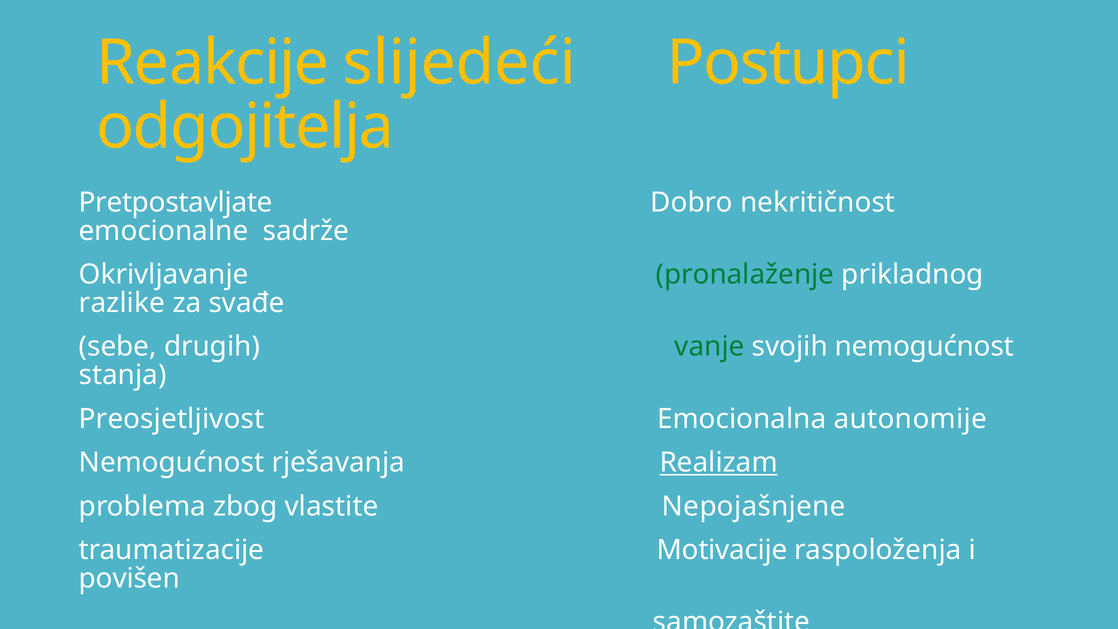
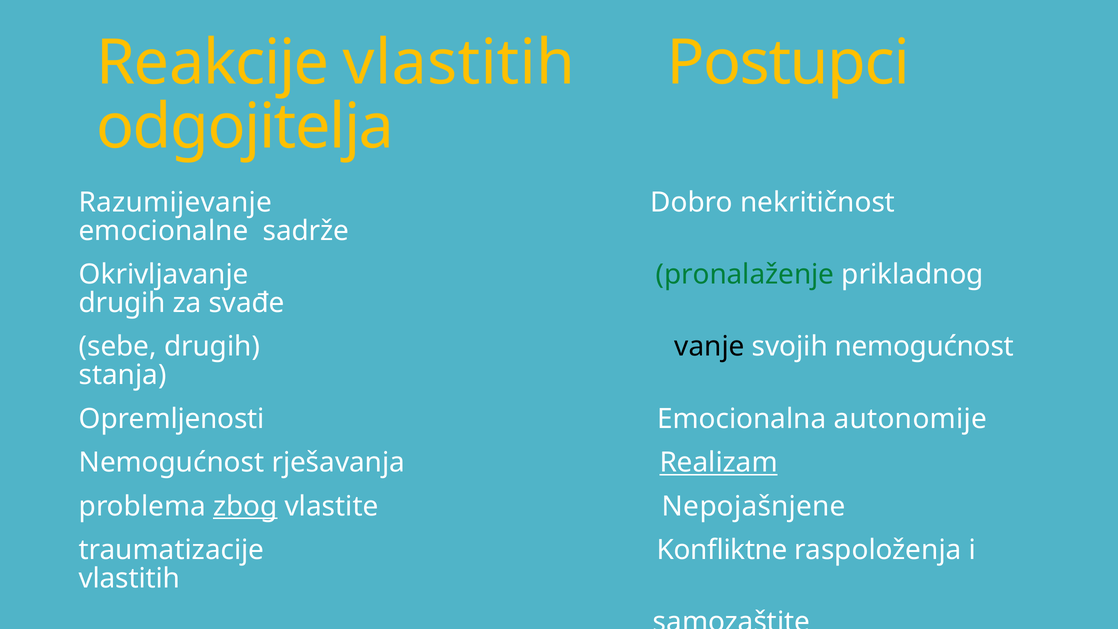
Reakcije slijedeći: slijedeći -> vlastitih (459, 63)
Pretpostavljate: Pretpostavljate -> Razumijevanje (175, 202)
razlike: razlike -> drugih (122, 303)
vanje colour: green -> black (709, 347)
Preosjetljivost: Preosjetljivost -> Opremljenosti (172, 419)
zbog underline: none -> present (245, 506)
Motivacije: Motivacije -> Konfliktne (722, 550)
povišen: povišen -> vlastitih (129, 578)
